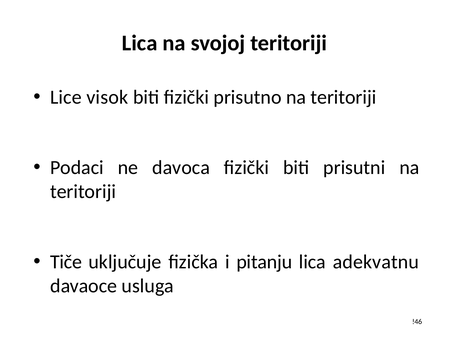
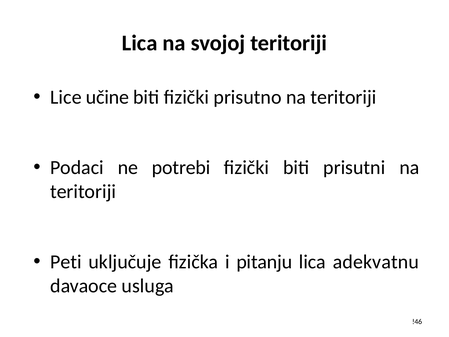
visok: visok -> učine (108, 97)
davoca: davoca -> potrebi (181, 168)
Tiče: Tiče -> Peti (66, 262)
